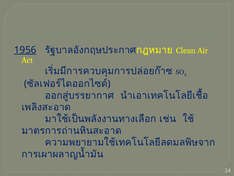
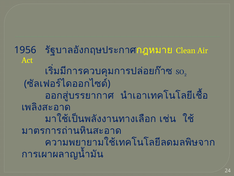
1956 underline: present -> none (25, 50)
